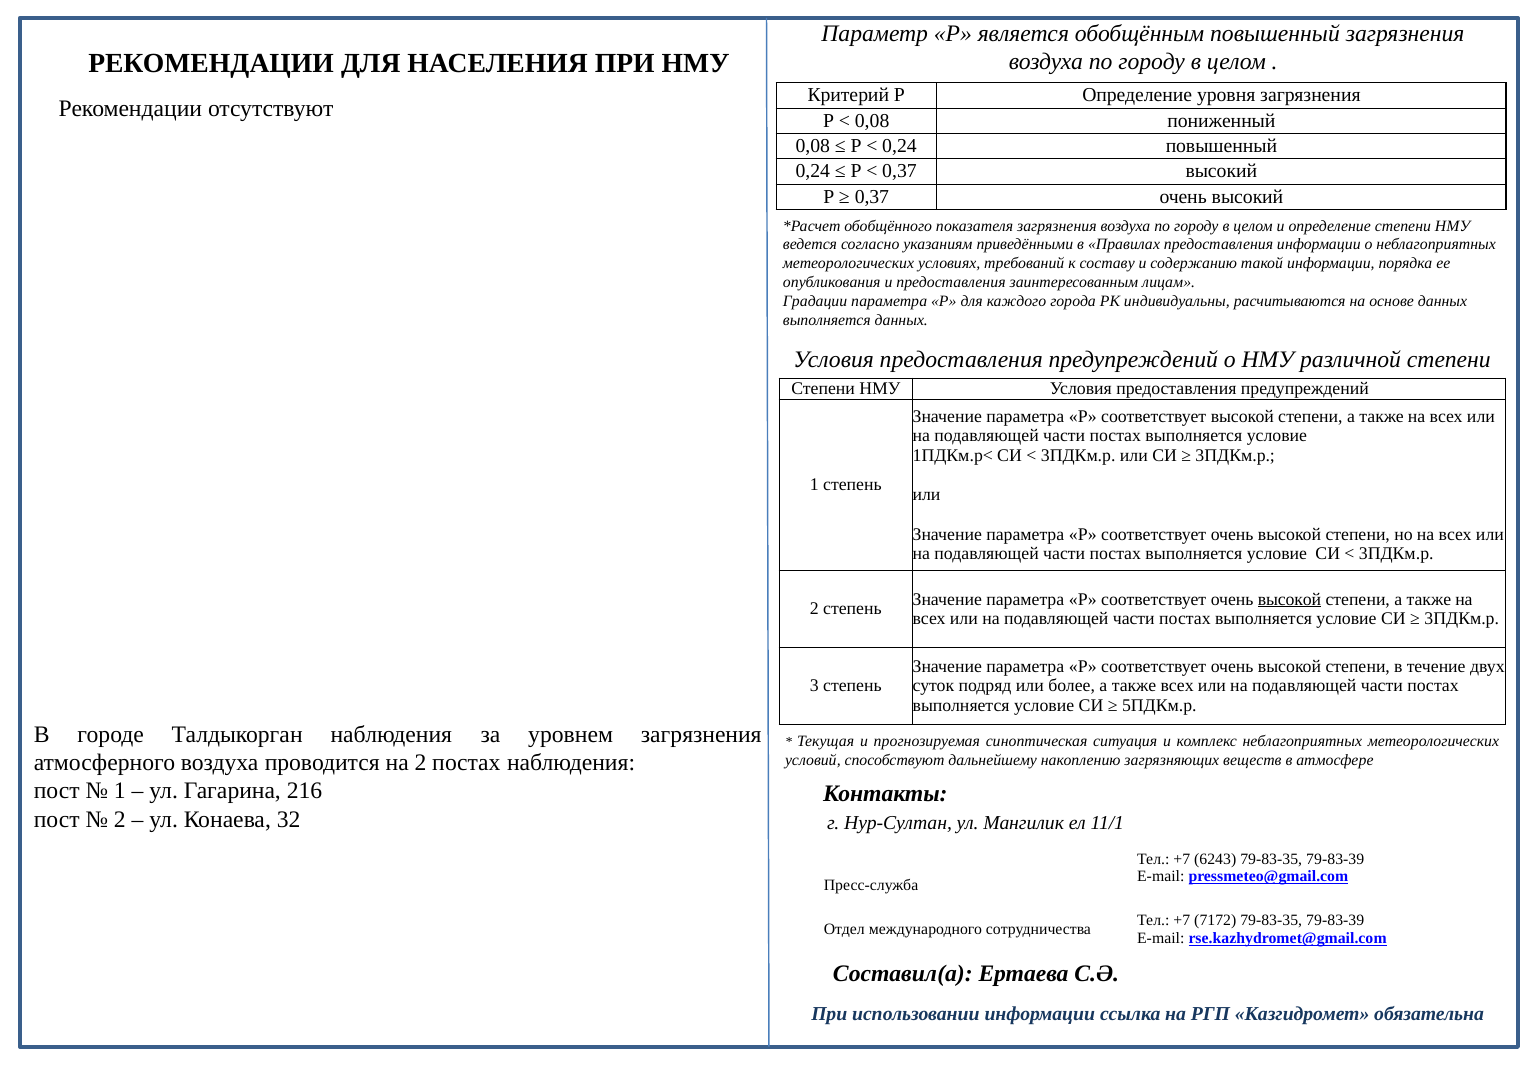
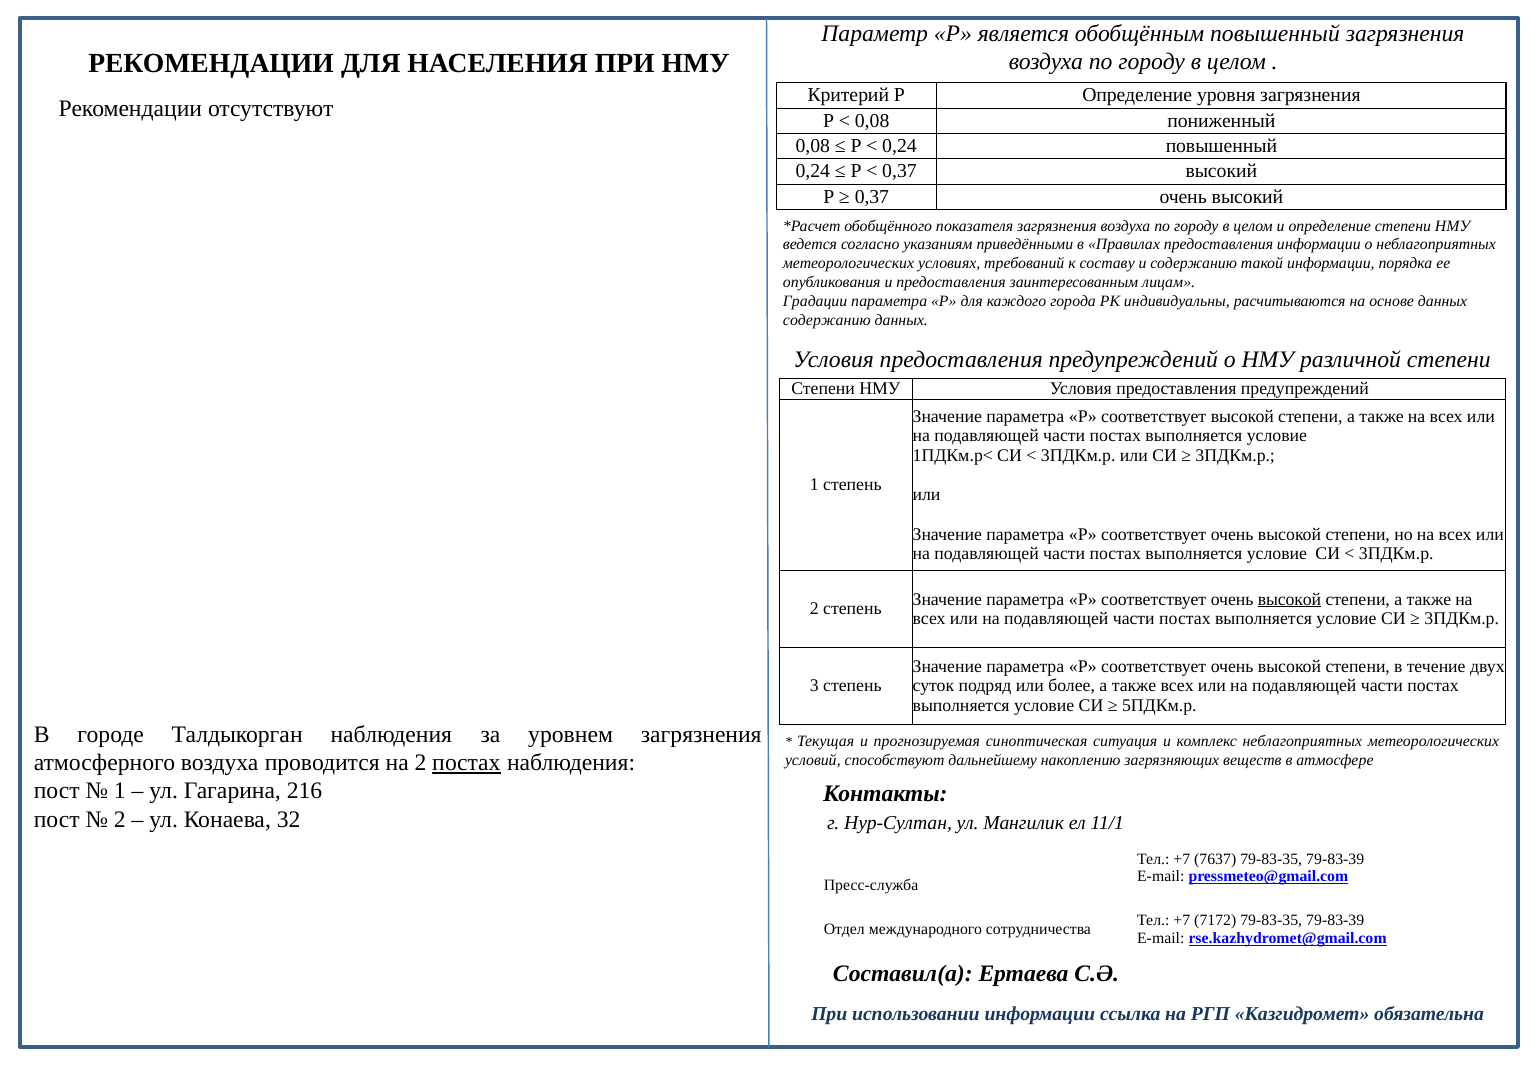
выполняется: выполняется -> содержанию (827, 320)
постах underline: none -> present (466, 763)
6243: 6243 -> 7637 (1215, 859)
